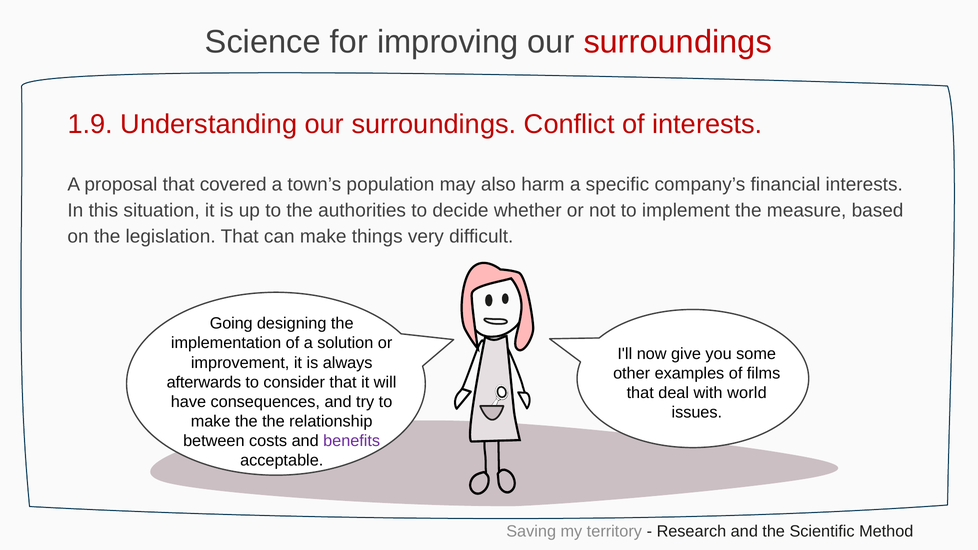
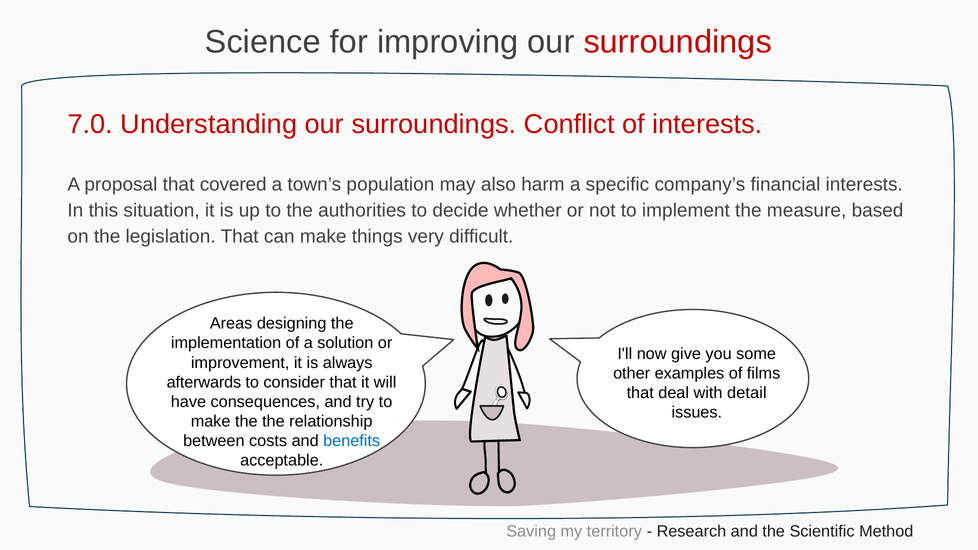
1.9: 1.9 -> 7.0 (90, 124)
Going: Going -> Areas (231, 324)
world: world -> detail (747, 393)
benefits colour: purple -> blue (352, 441)
